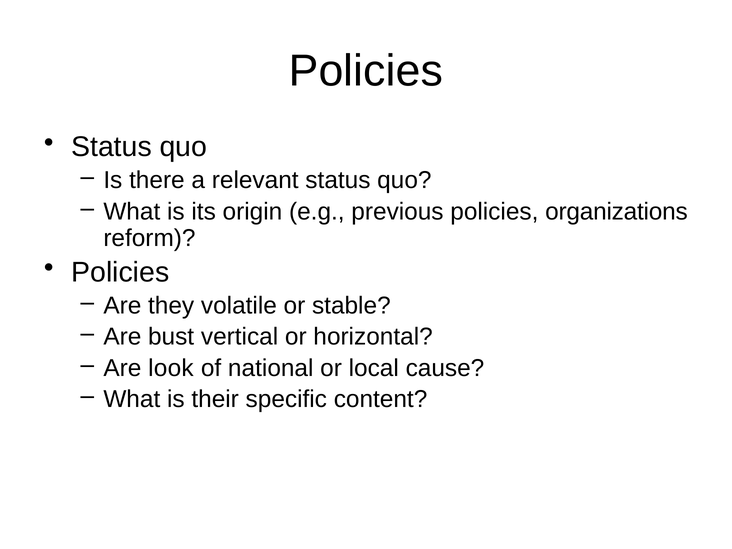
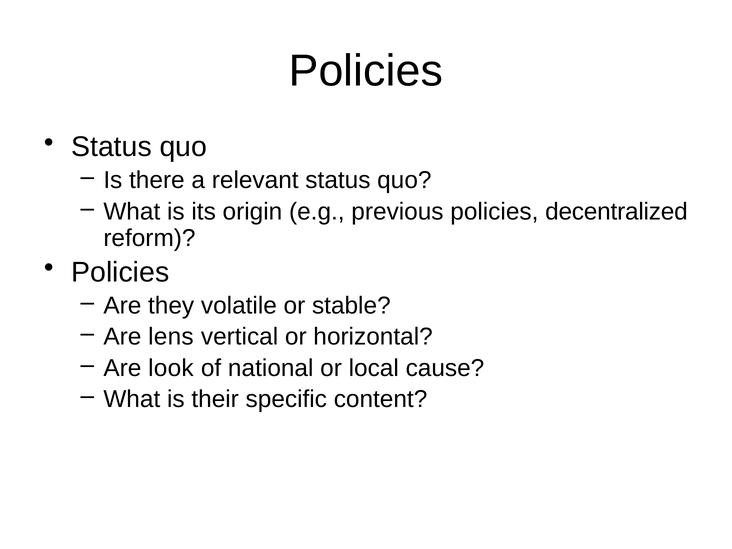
organizations: organizations -> decentralized (616, 212)
bust: bust -> lens (171, 337)
